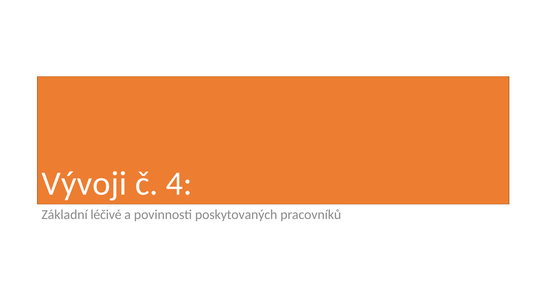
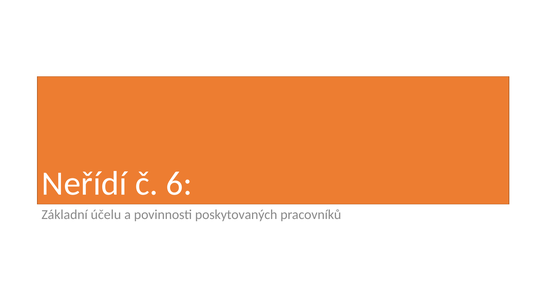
Vývoji: Vývoji -> Neřídí (84, 184)
4: 4 -> 6 (179, 184)
léčivé: léčivé -> účelu (106, 215)
